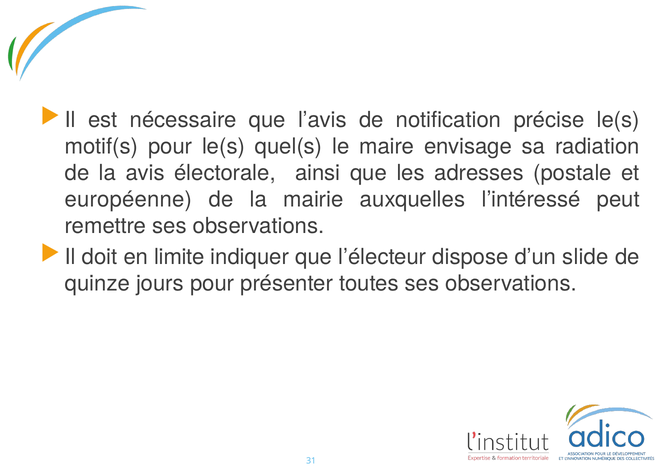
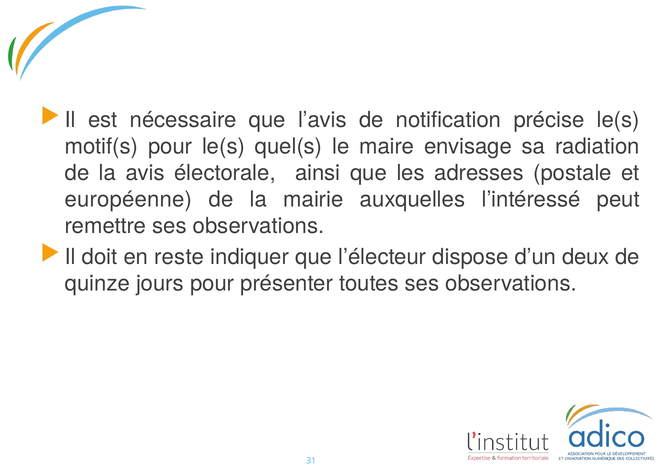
limite: limite -> reste (179, 257)
slide: slide -> deux (586, 257)
